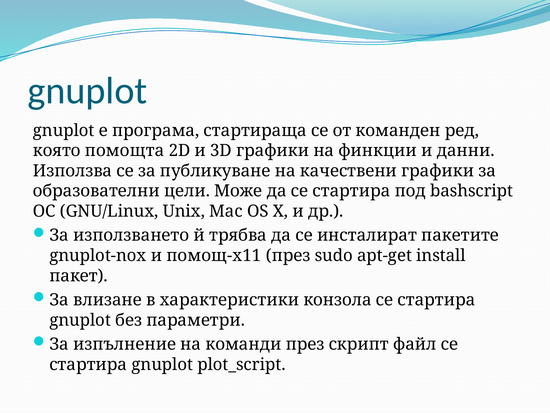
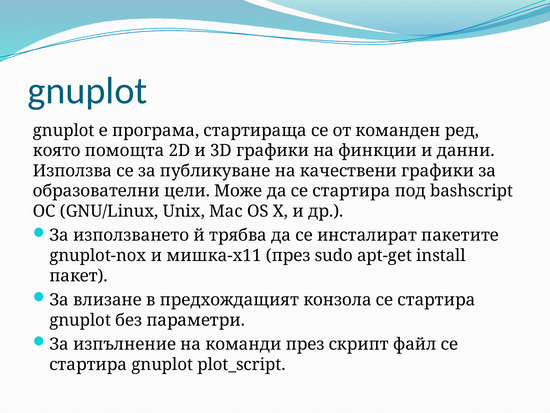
помощ-x11: помощ-x11 -> мишка-x11 (214, 255)
характеристики: характеристики -> предхождащият (229, 300)
